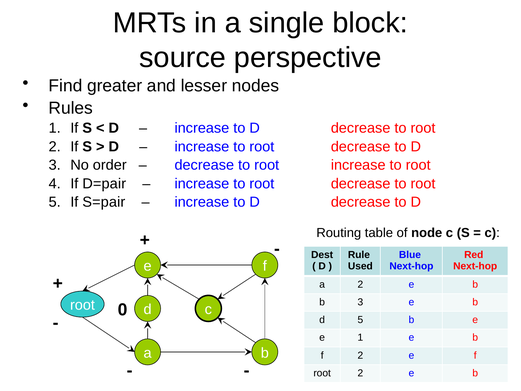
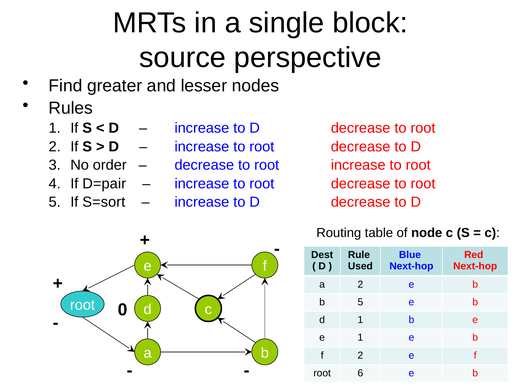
S=pair: S=pair -> S=sort (104, 202)
b 3: 3 -> 5 (360, 302)
d 5: 5 -> 1 (360, 320)
2: 2 -> 6 (360, 373)
